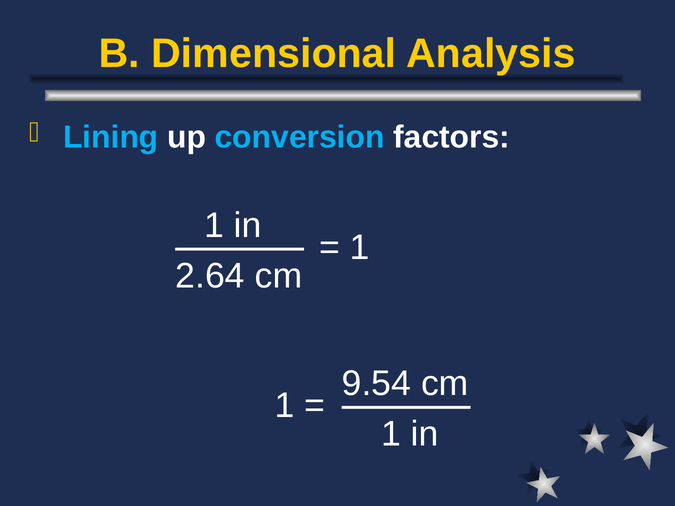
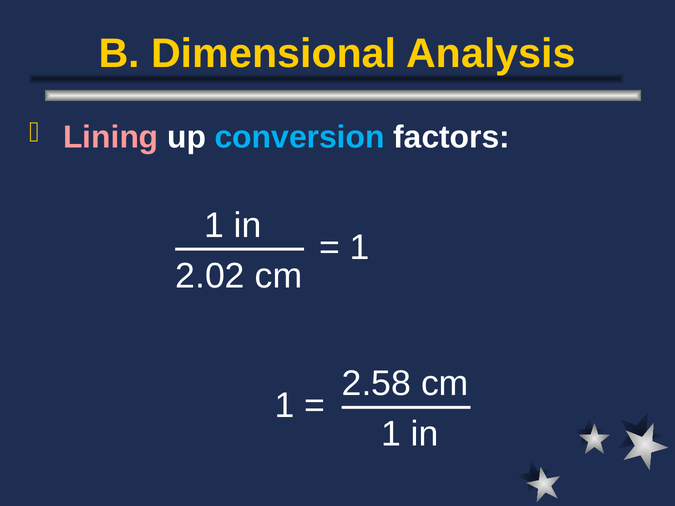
Lining colour: light blue -> pink (111, 137)
2.64: 2.64 -> 2.02 (210, 276)
9.54: 9.54 -> 2.58 (376, 384)
